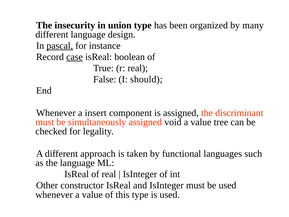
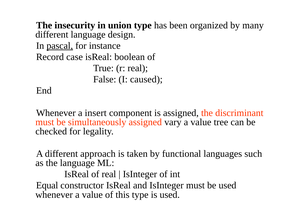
case underline: present -> none (75, 57)
should: should -> caused (146, 79)
void: void -> vary (173, 122)
Other: Other -> Equal (47, 185)
